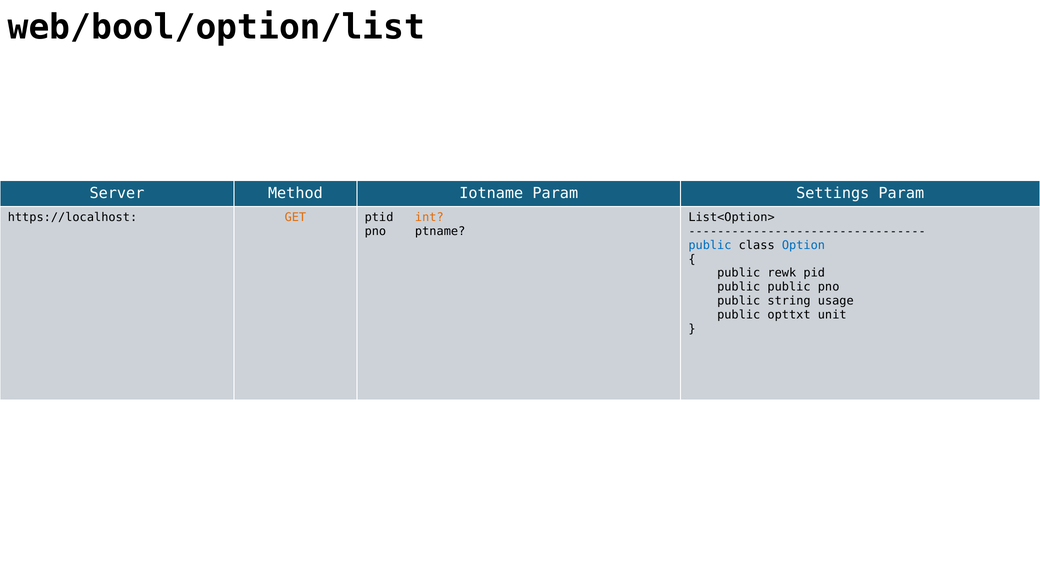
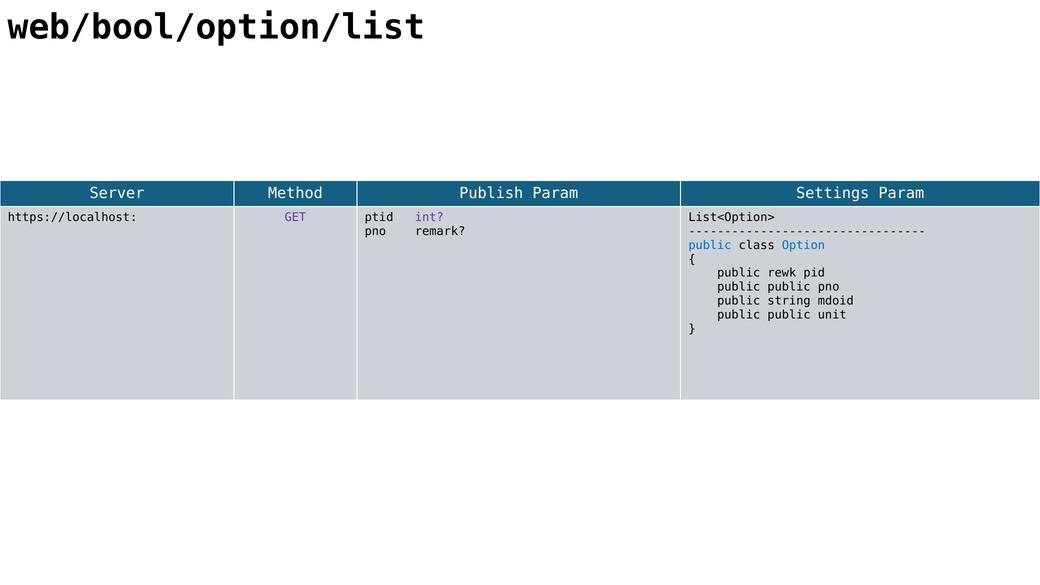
Iotname: Iotname -> Publish (491, 193)
GET colour: orange -> purple (295, 217)
int colour: orange -> purple (429, 217)
ptname: ptname -> remark (440, 231)
usage: usage -> mdoid (836, 301)
opttxt: opttxt -> public (789, 315)
